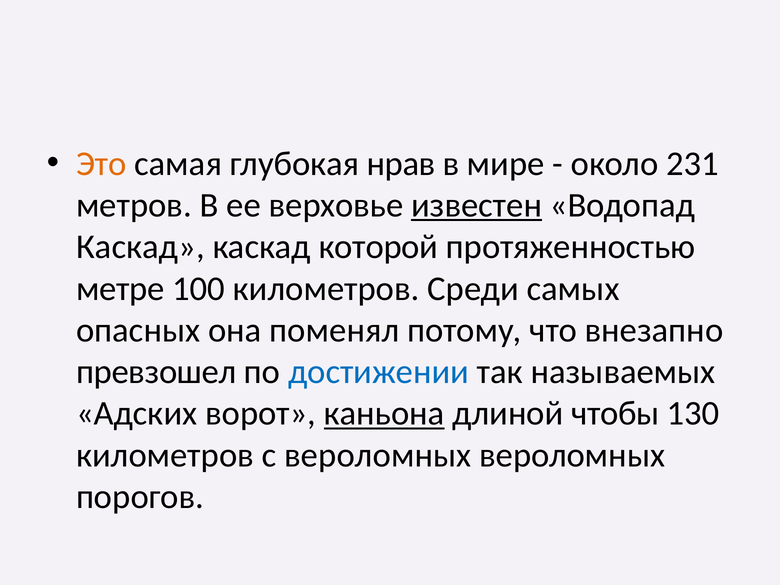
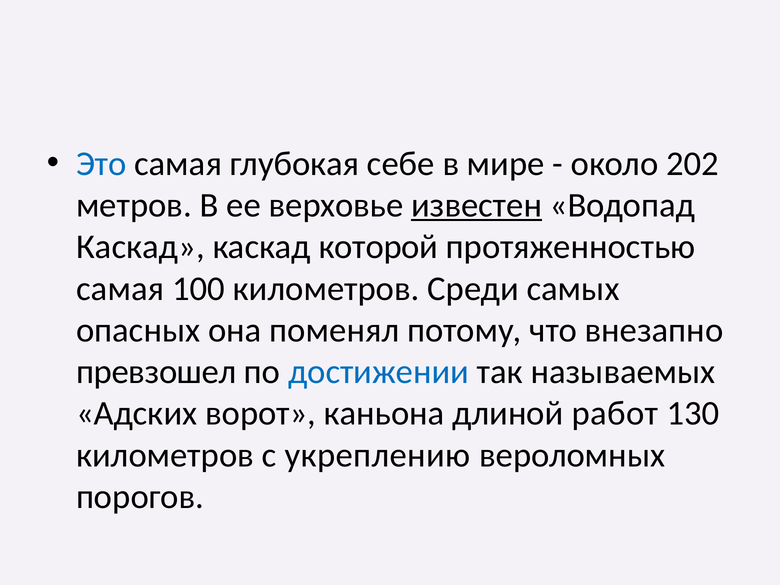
Это colour: orange -> blue (101, 164)
нрав: нрав -> себе (401, 164)
231: 231 -> 202 (693, 164)
метре: метре -> самая (120, 289)
каньона underline: present -> none (384, 414)
чтобы: чтобы -> работ (615, 414)
с вероломных: вероломных -> укреплению (378, 455)
